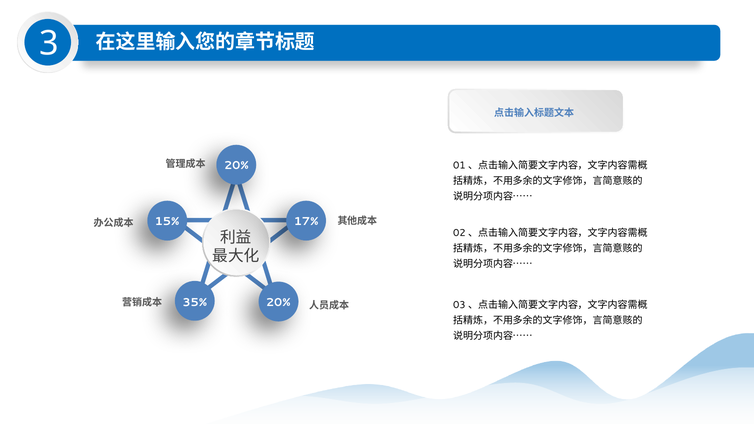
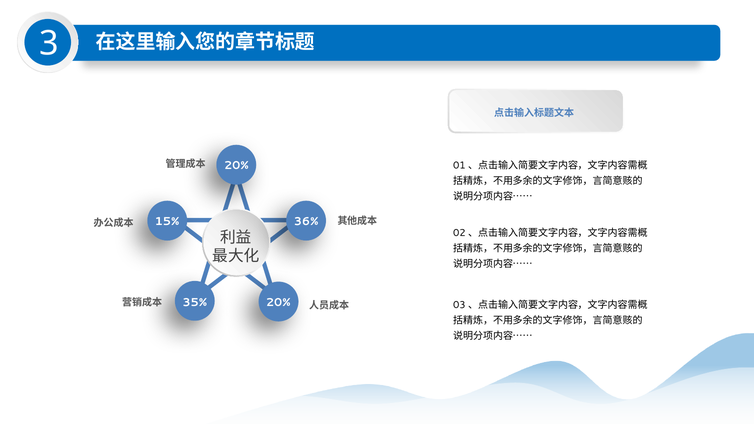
17%: 17% -> 36% (306, 222)
